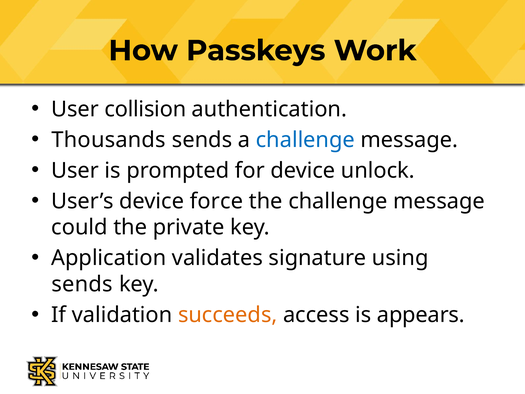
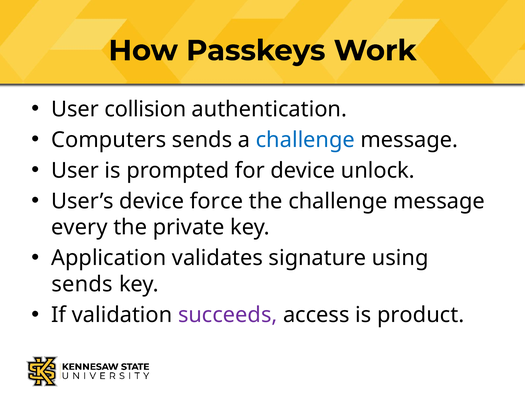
Thousands: Thousands -> Computers (109, 140)
could: could -> every (79, 227)
succeeds colour: orange -> purple (228, 315)
appears: appears -> product (421, 315)
